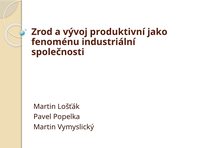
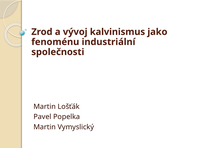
produktivní: produktivní -> kalvinismus (117, 32)
